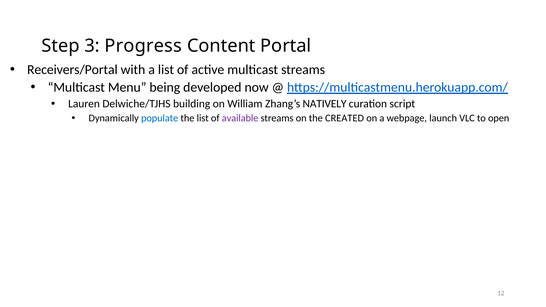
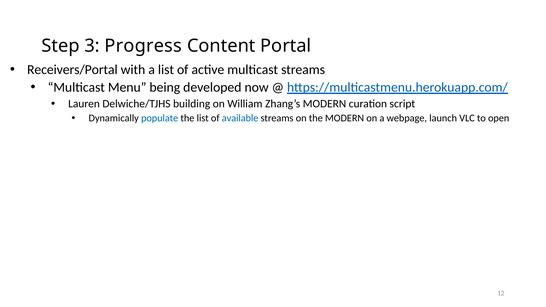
Zhang’s NATIVELY: NATIVELY -> MODERN (325, 104)
available colour: purple -> blue (240, 118)
the CREATED: CREATED -> MODERN (345, 118)
